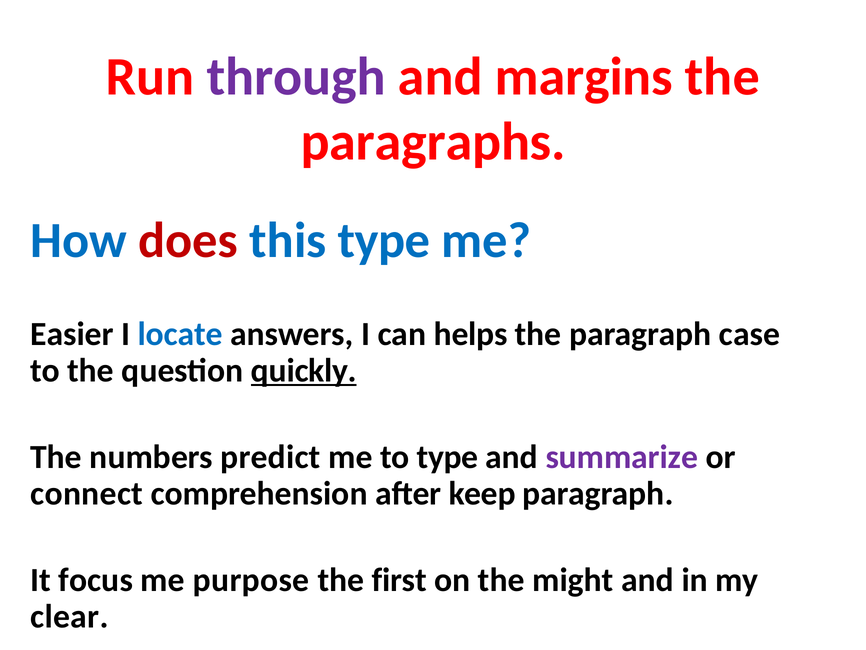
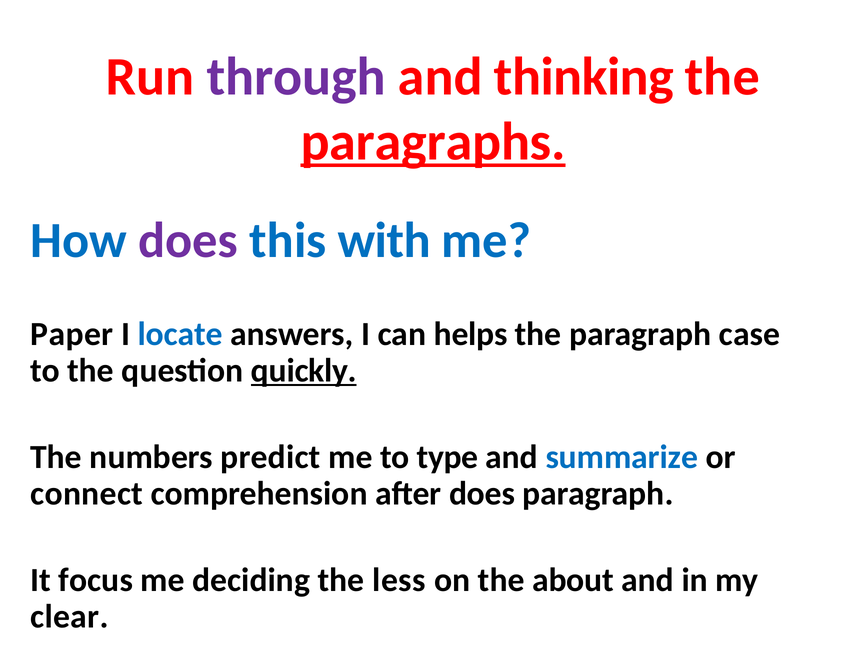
margins: margins -> thinking (584, 77)
paragraphs underline: none -> present (433, 142)
does colour: red -> purple (188, 240)
this type: type -> with (384, 240)
Easier: Easier -> Paper (72, 334)
summarize colour: purple -> blue (622, 457)
after keep: keep -> does (482, 493)
purpose: purpose -> deciding (251, 580)
first: first -> less (399, 580)
might: might -> about (573, 580)
